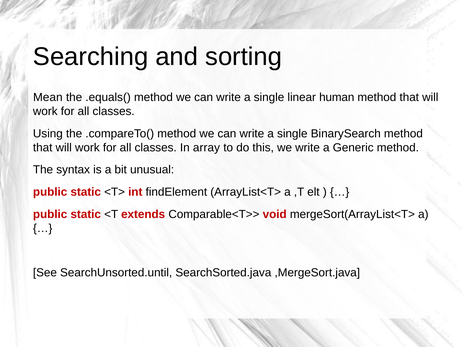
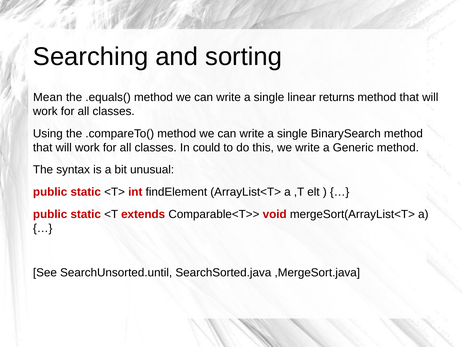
human: human -> returns (337, 97)
array: array -> could (207, 147)
